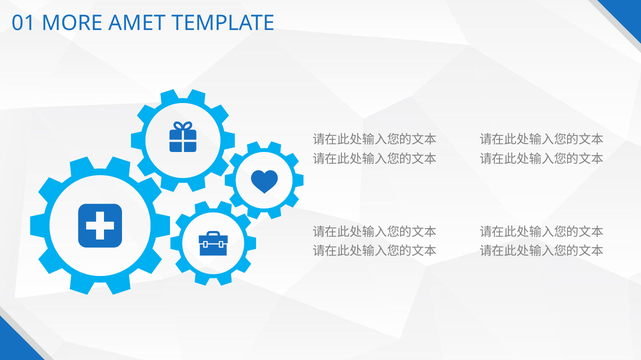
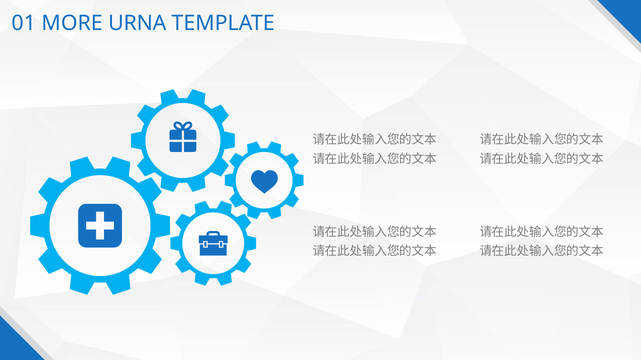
AMET: AMET -> URNA (137, 23)
